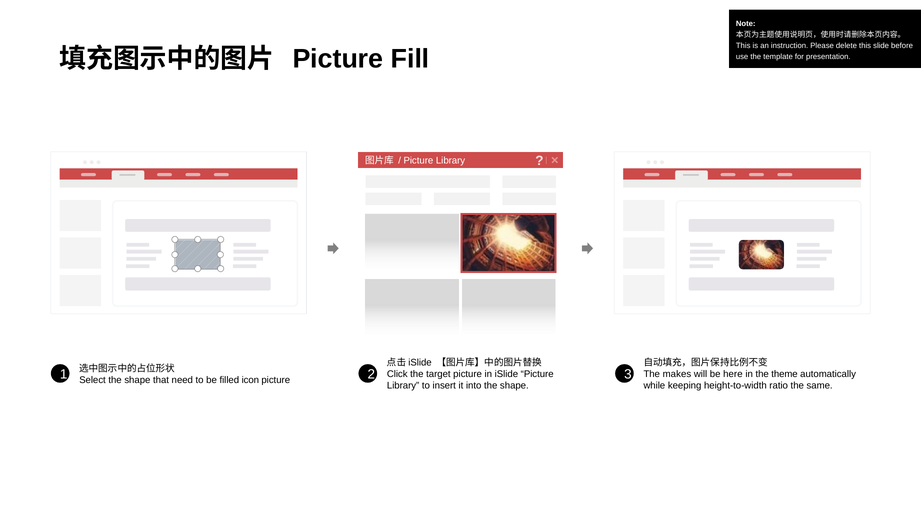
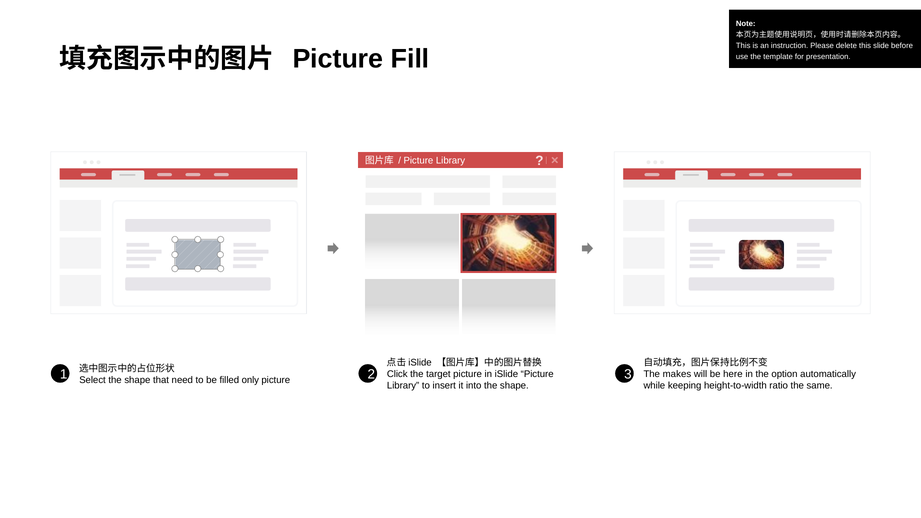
theme: theme -> option (784, 374)
icon: icon -> only (250, 380)
